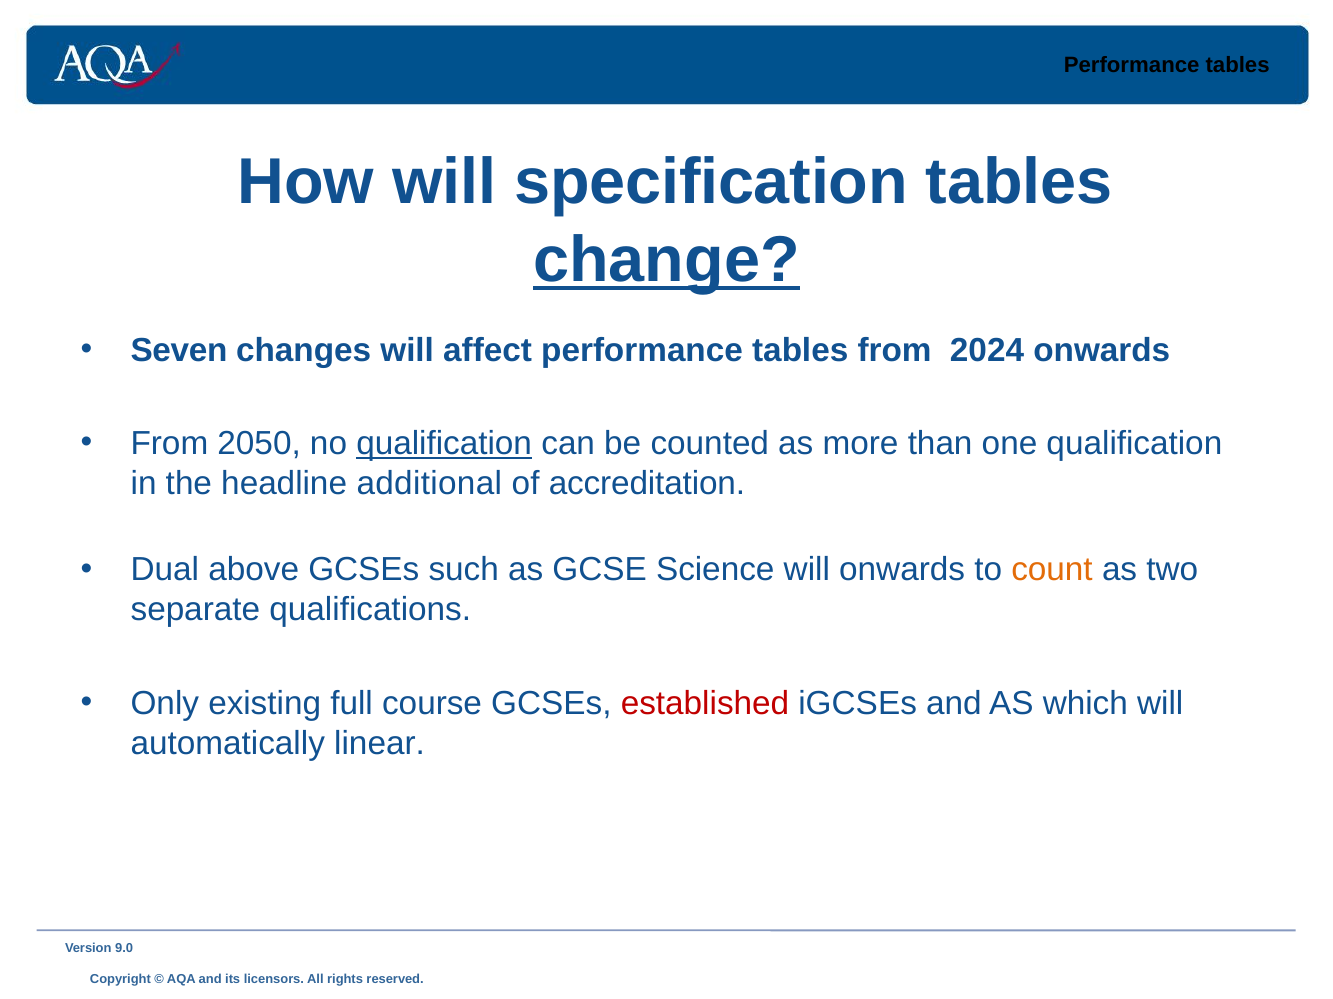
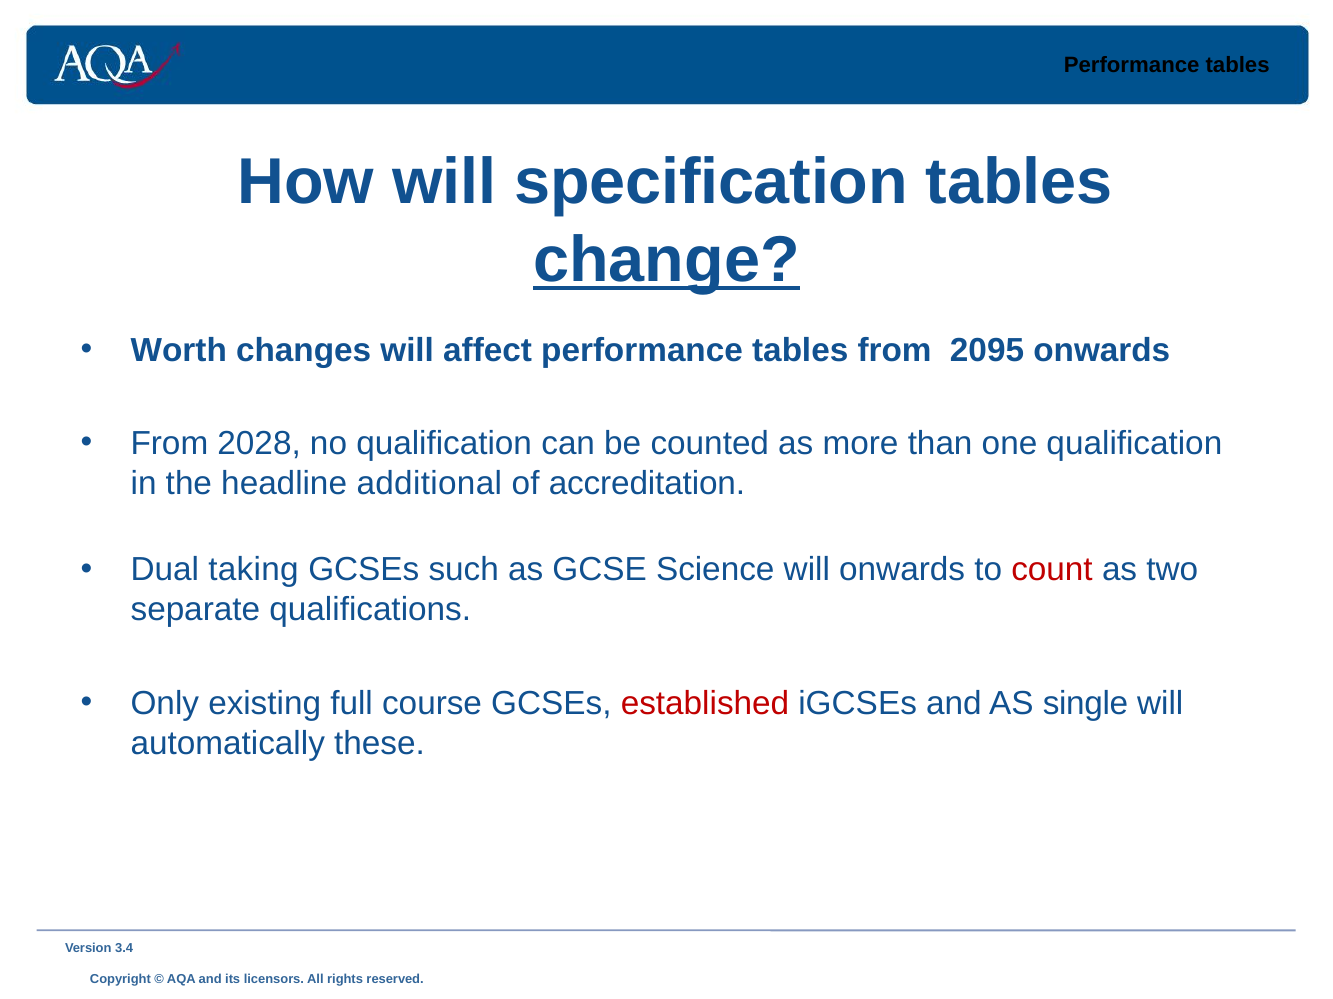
Seven: Seven -> Worth (179, 350)
2024: 2024 -> 2095 (987, 350)
2050: 2050 -> 2028 (259, 444)
qualification underline: present -> none (444, 444)
above: above -> taking (254, 570)
count colour: orange -> red (1052, 570)
which: which -> single (1085, 704)
linear: linear -> these (380, 744)
9.0: 9.0 -> 3.4 (124, 949)
